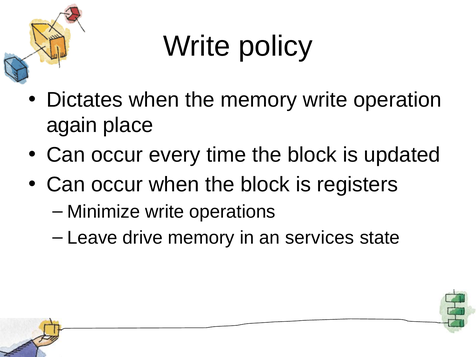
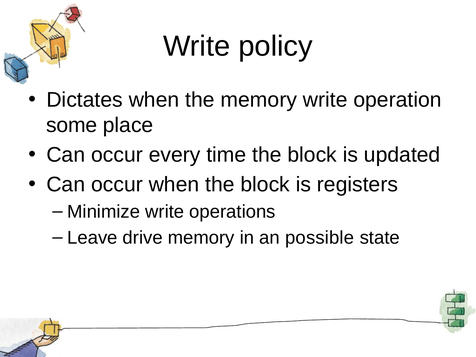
again: again -> some (72, 125)
services: services -> possible (320, 238)
